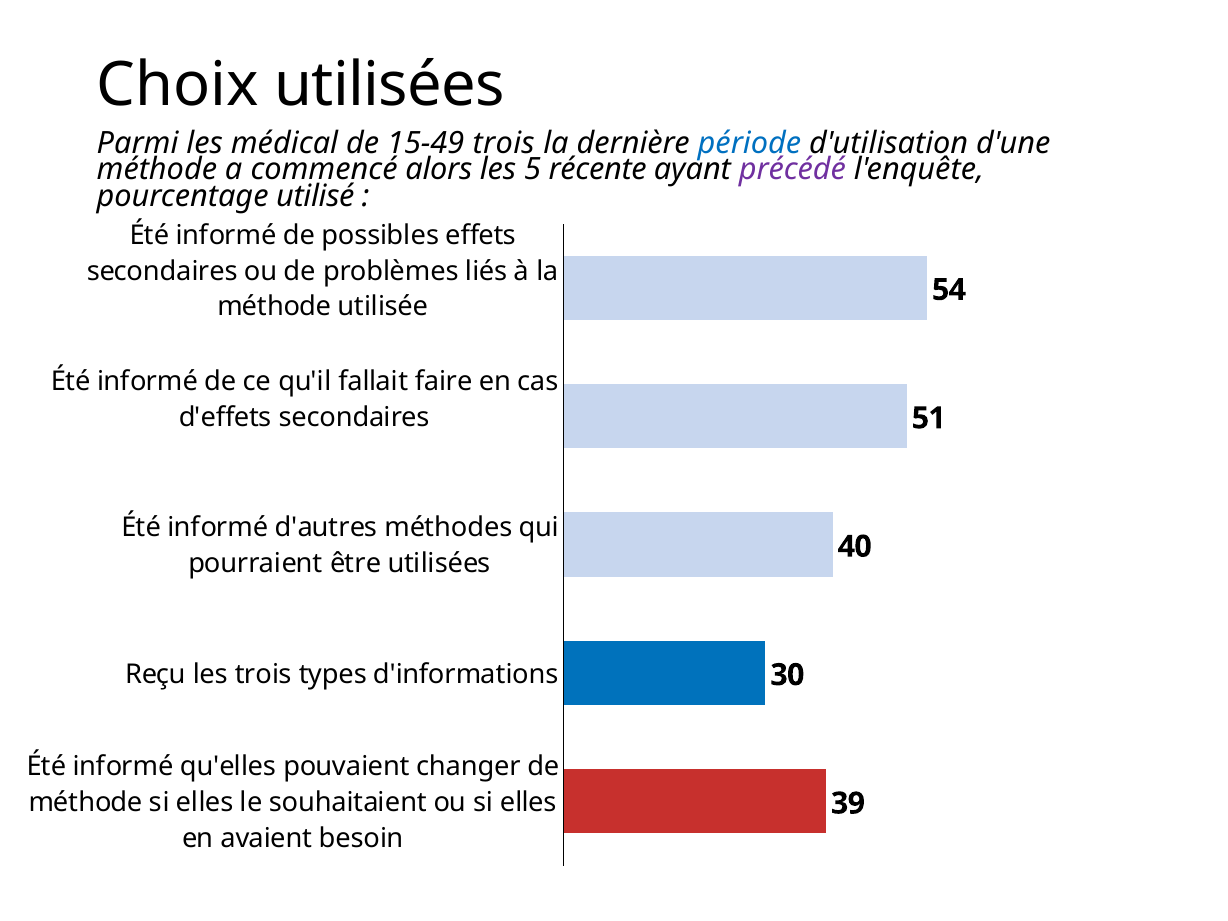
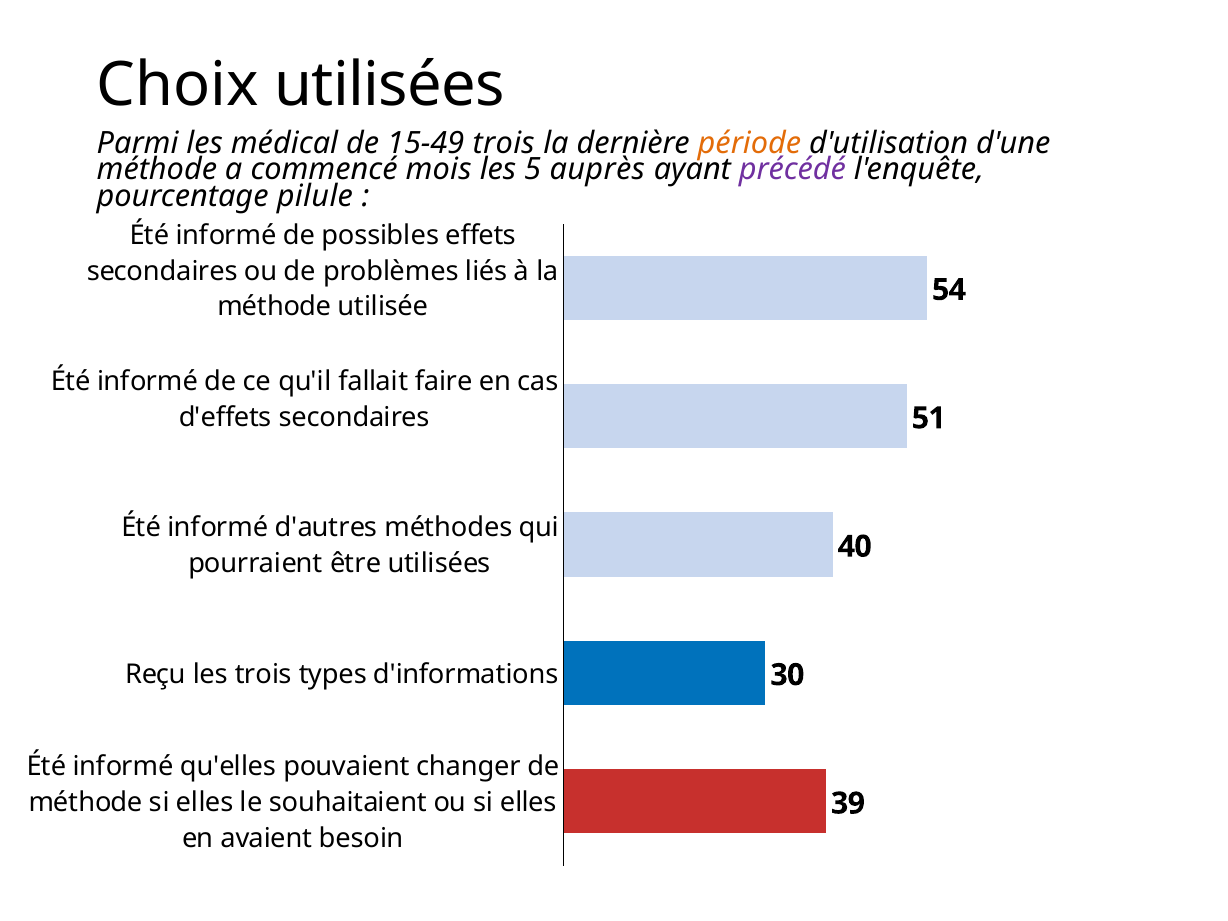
période colour: blue -> orange (749, 143)
alors: alors -> mois (439, 169)
récente: récente -> auprès (597, 169)
utilisé: utilisé -> pilule (315, 196)
